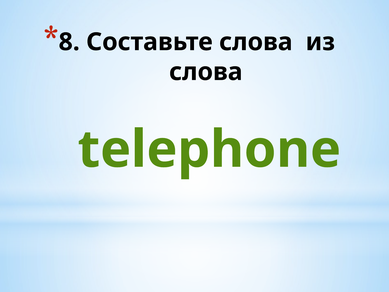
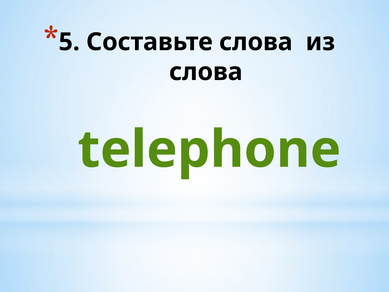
8: 8 -> 5 (69, 42)
